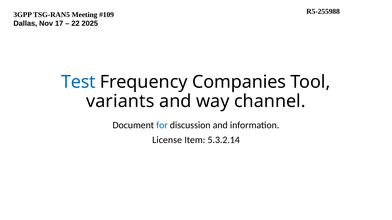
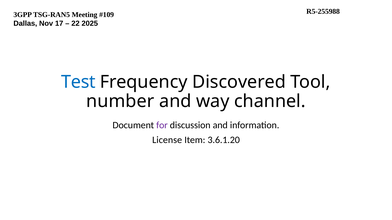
Companies: Companies -> Discovered (239, 82)
variants: variants -> number (120, 102)
for colour: blue -> purple (162, 125)
5.3.2.14: 5.3.2.14 -> 3.6.1.20 (224, 140)
